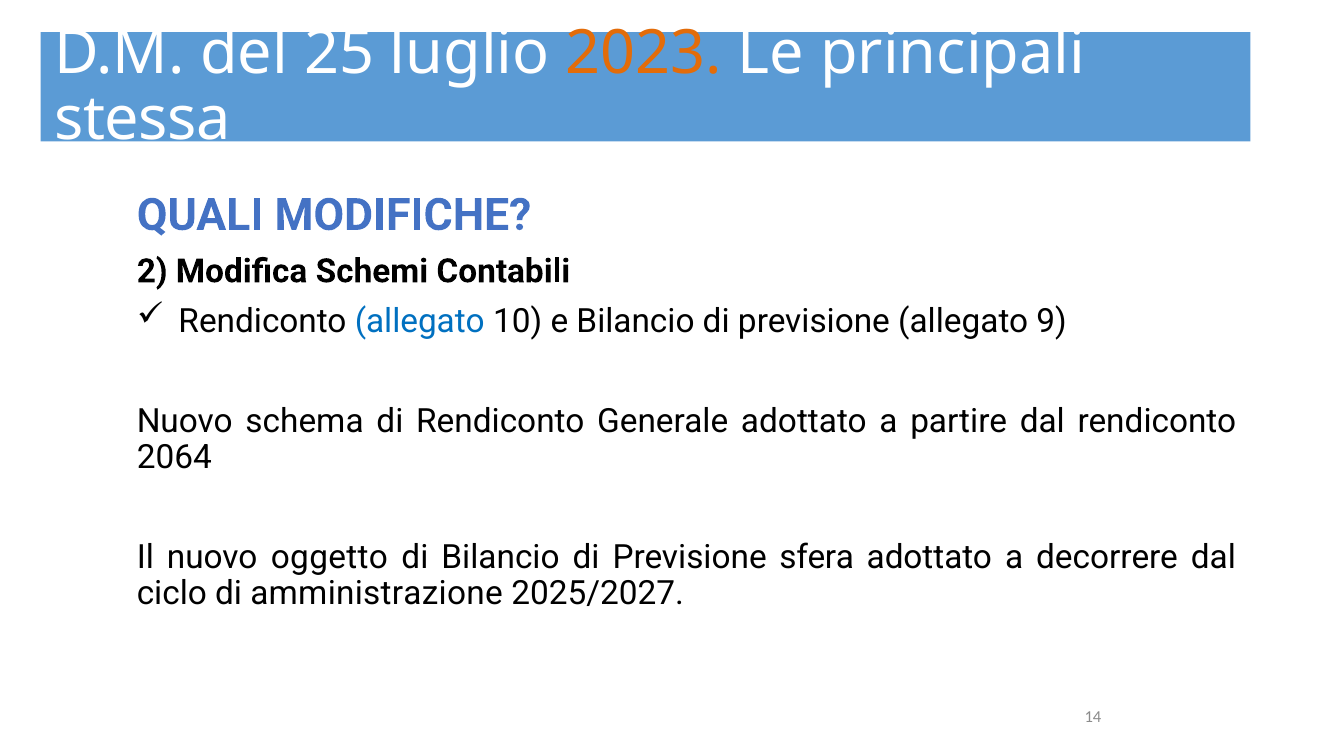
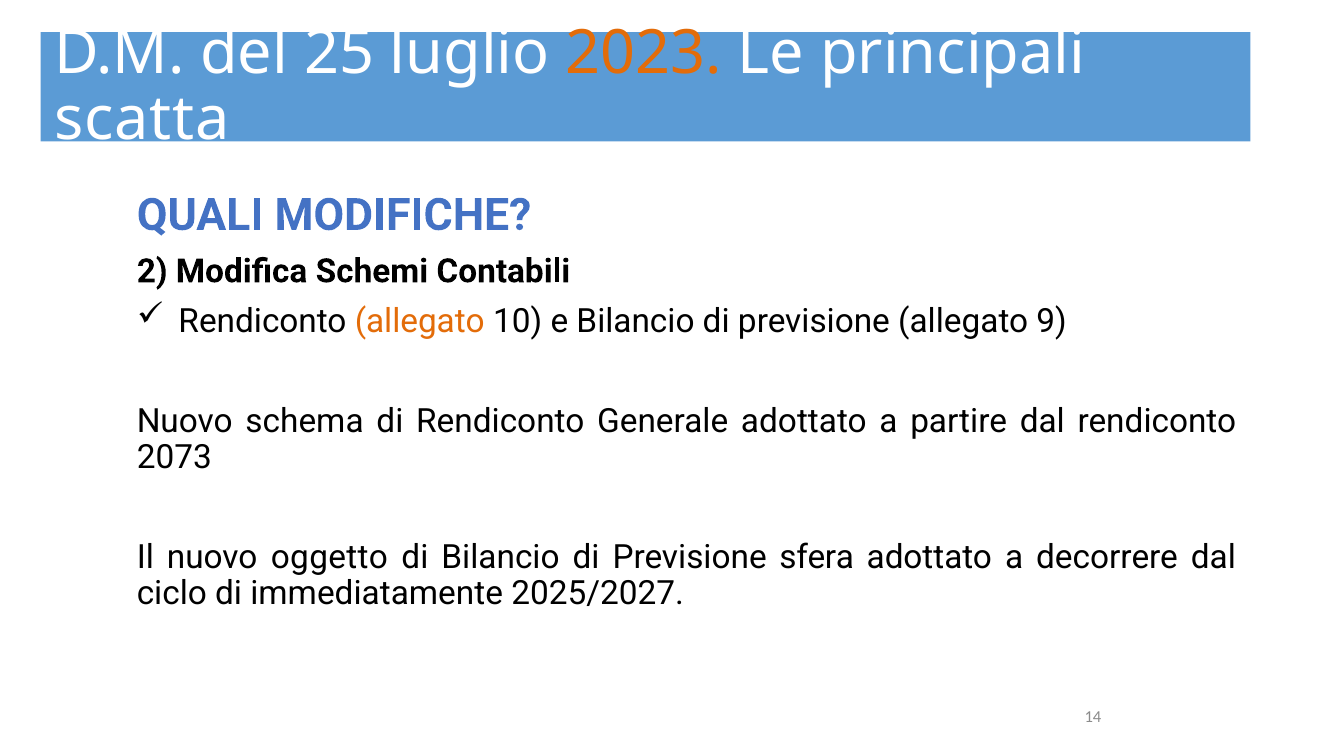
stessa: stessa -> scatta (142, 119)
allegato colour: blue -> orange (420, 321)
2064: 2064 -> 2073 (174, 457)
amministrazione: amministrazione -> immediatamente (377, 593)
